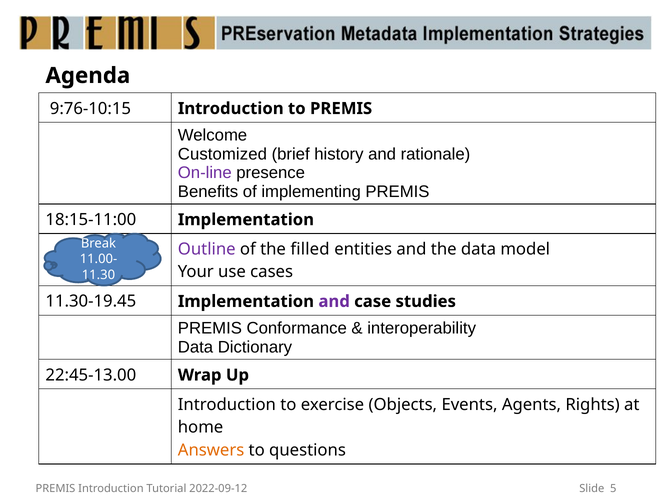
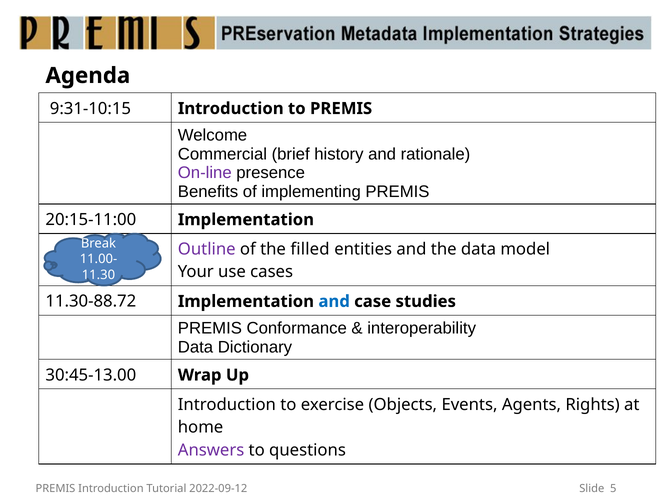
9:76-10:15: 9:76-10:15 -> 9:31-10:15 (90, 108)
Customized: Customized -> Commercial (222, 154)
18:15-11:00: 18:15-11:00 -> 20:15-11:00 (91, 220)
11.30-19.45: 11.30-19.45 -> 11.30-88.72 (91, 301)
and colour: purple -> blue (334, 301)
22:45-13.00: 22:45-13.00 -> 30:45-13.00 (91, 375)
Answers colour: orange -> purple (211, 450)
